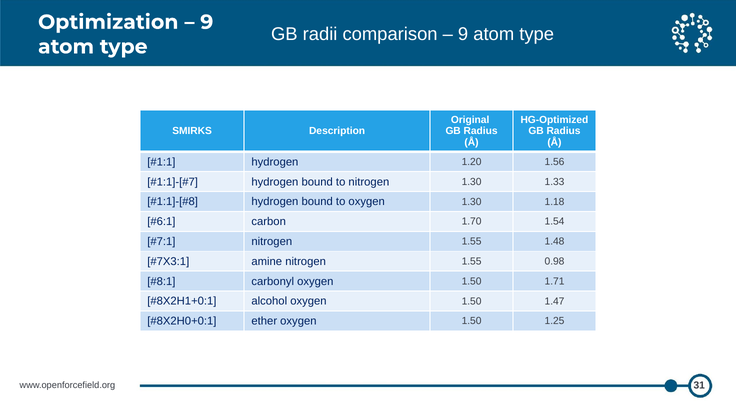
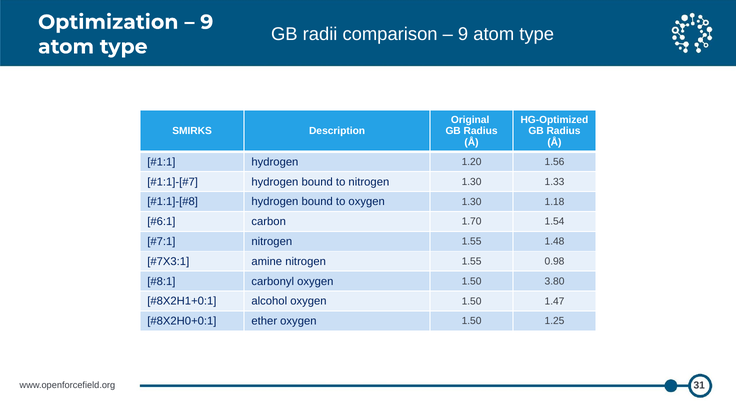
1.71: 1.71 -> 3.80 (555, 281)
